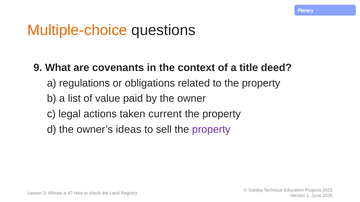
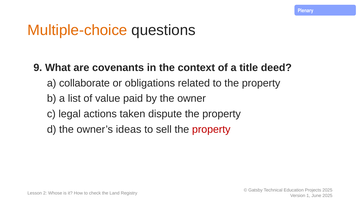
regulations: regulations -> collaborate (84, 83)
current: current -> dispute (165, 114)
property colour: purple -> red (211, 130)
